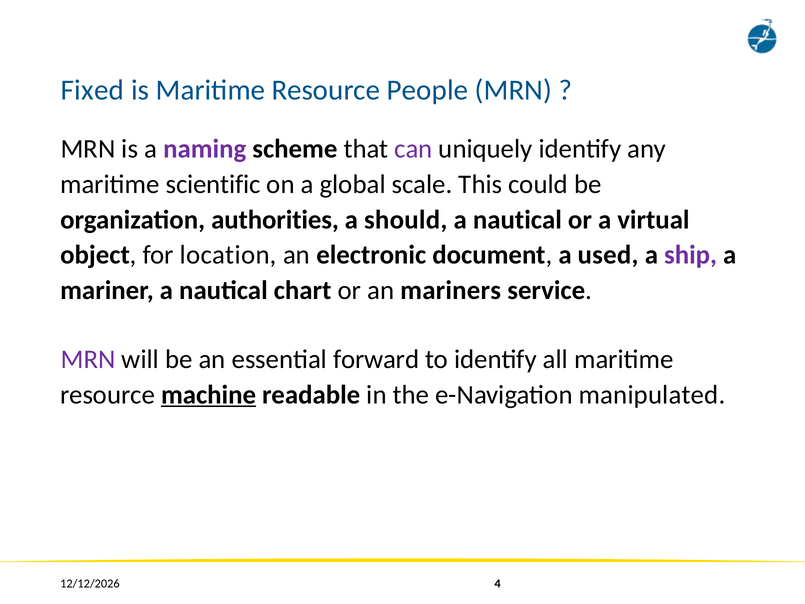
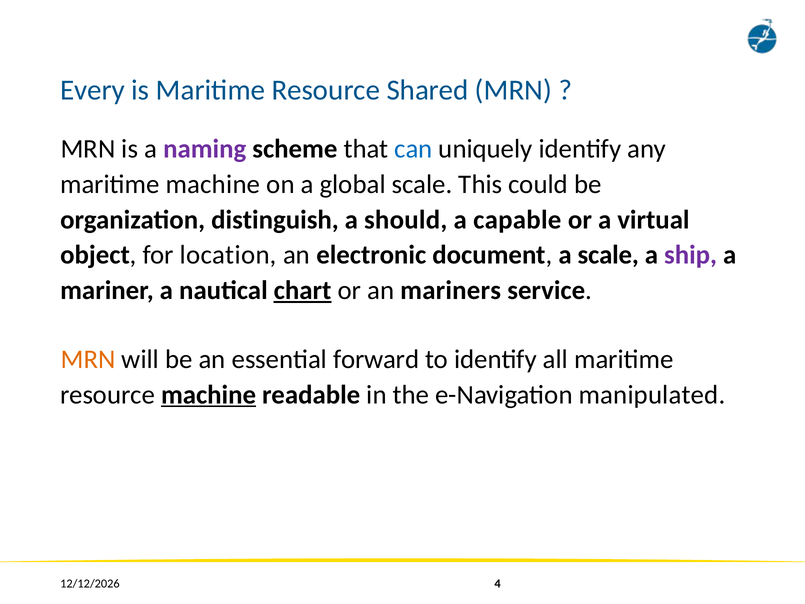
Fixed: Fixed -> Every (93, 90)
People: People -> Shared (428, 90)
can colour: purple -> blue (413, 149)
maritime scientific: scientific -> machine (213, 184)
authorities: authorities -> distinguish (275, 220)
nautical: nautical -> capable (517, 220)
a used: used -> scale (608, 255)
chart underline: none -> present (303, 290)
MRN colour: purple -> orange (88, 359)
